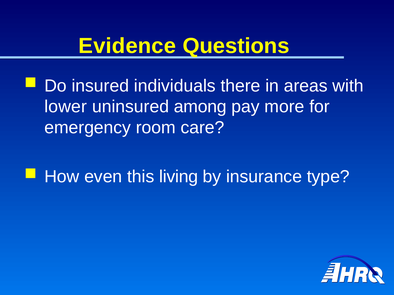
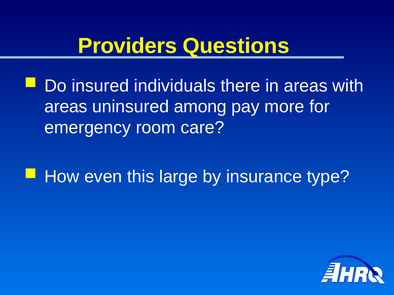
Evidence: Evidence -> Providers (127, 46)
lower: lower -> areas (66, 107)
living: living -> large (179, 177)
